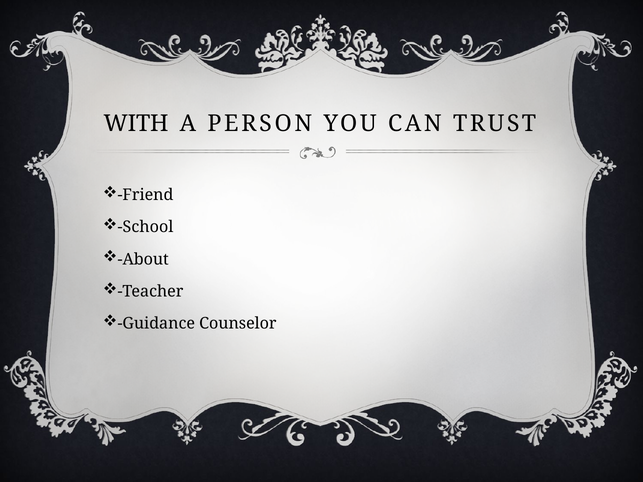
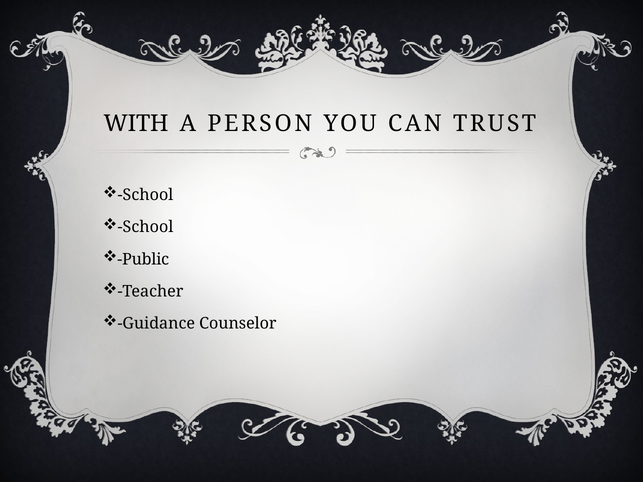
Friend: Friend -> School (145, 195)
About: About -> Public (143, 259)
